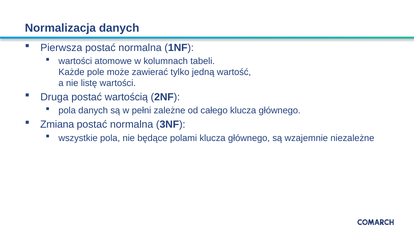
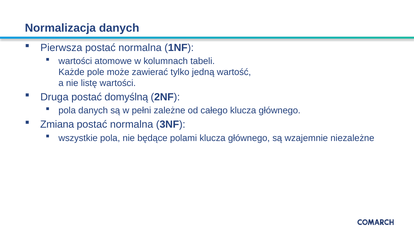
wartością: wartością -> domyślną (126, 97)
